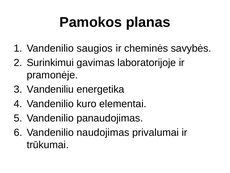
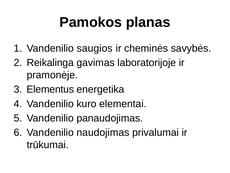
Surinkimui: Surinkimui -> Reikalinga (50, 63)
Vandeniliu: Vandeniliu -> Elementus (50, 89)
